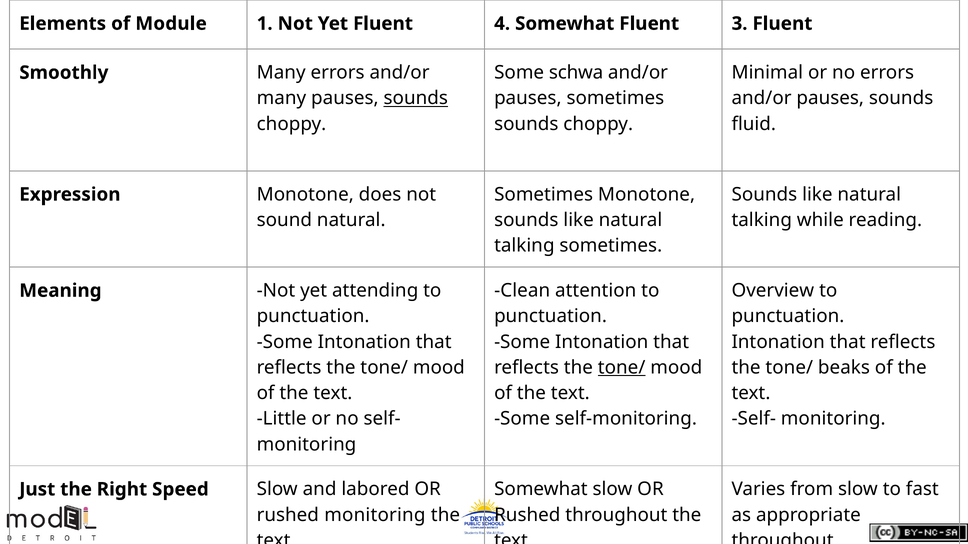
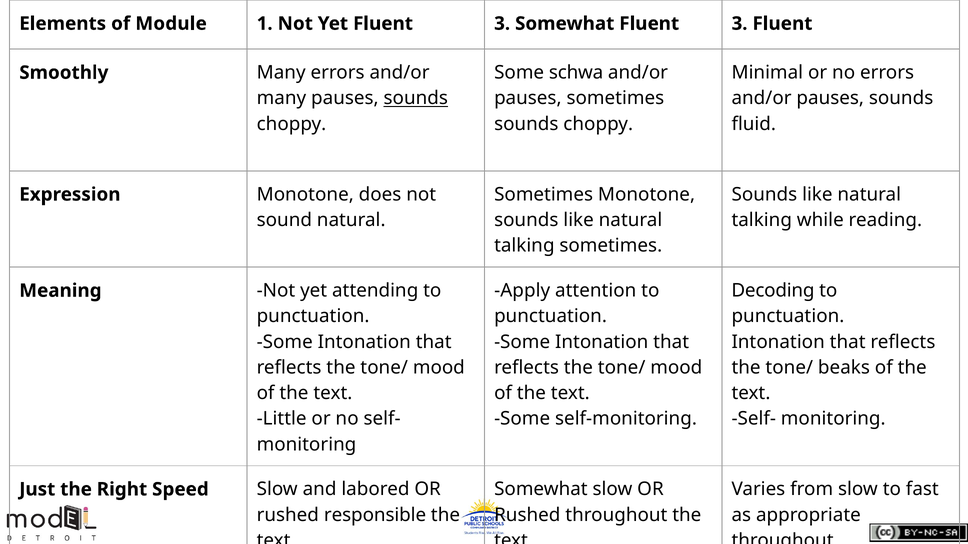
Yet Fluent 4: 4 -> 3 (502, 24)
Clean: Clean -> Apply (522, 291)
Overview: Overview -> Decoding (773, 291)
tone/ underline: present -> none (622, 368)
rushed monitoring: monitoring -> responsible (375, 515)
